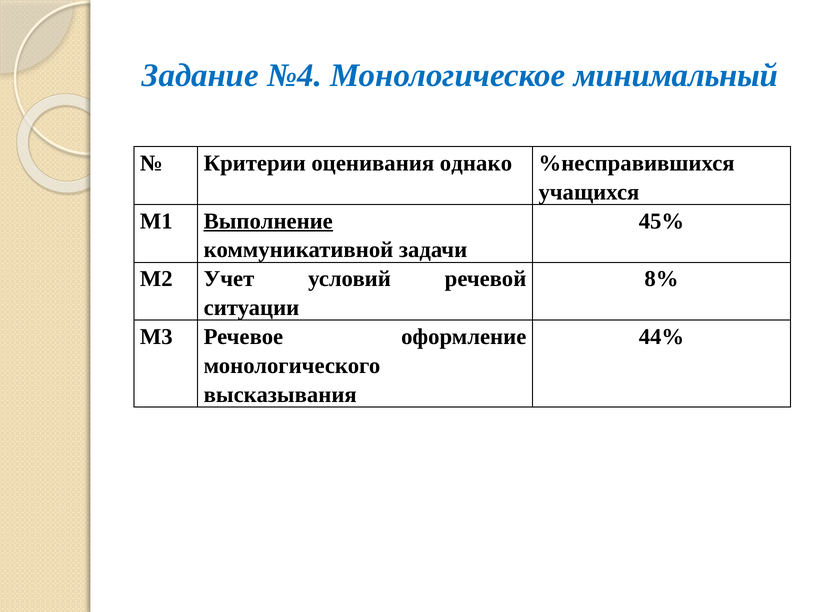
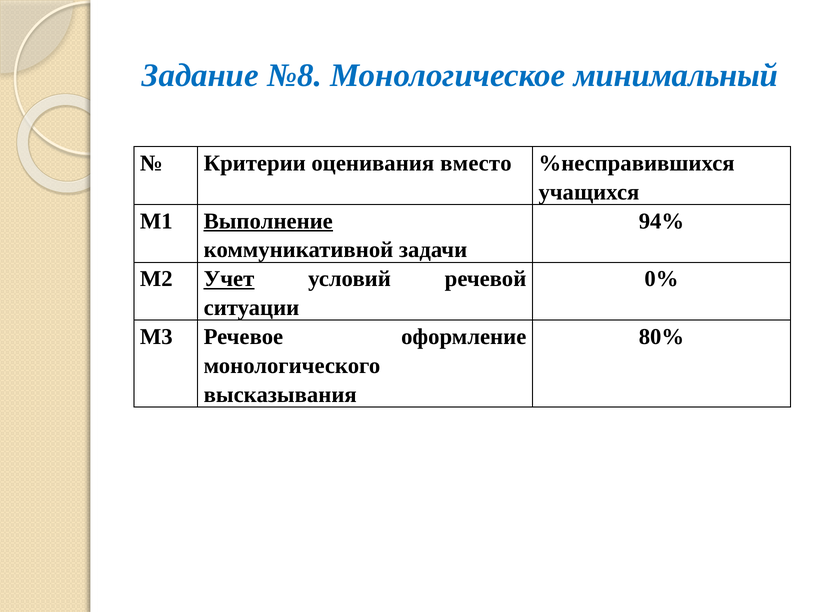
№4: №4 -> №8 (294, 75)
однако: однако -> вместо (476, 163)
45%: 45% -> 94% (661, 221)
Учет underline: none -> present (229, 279)
8%: 8% -> 0% (661, 279)
44%: 44% -> 80% (661, 337)
